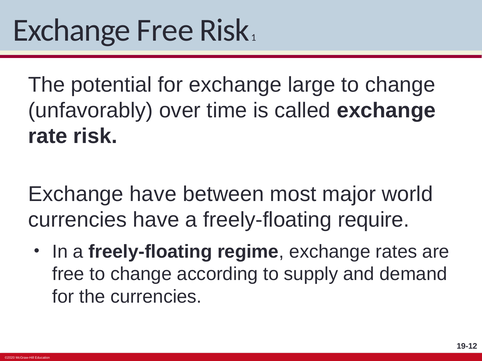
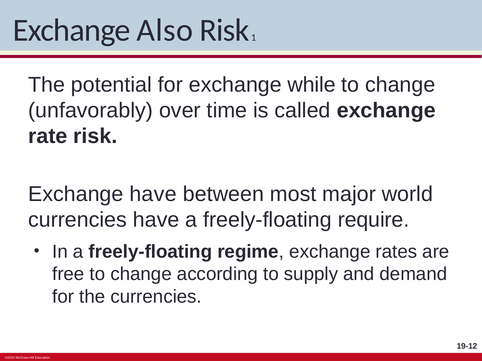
Exchange Free: Free -> Also (165, 30)
large: large -> while (312, 85)
